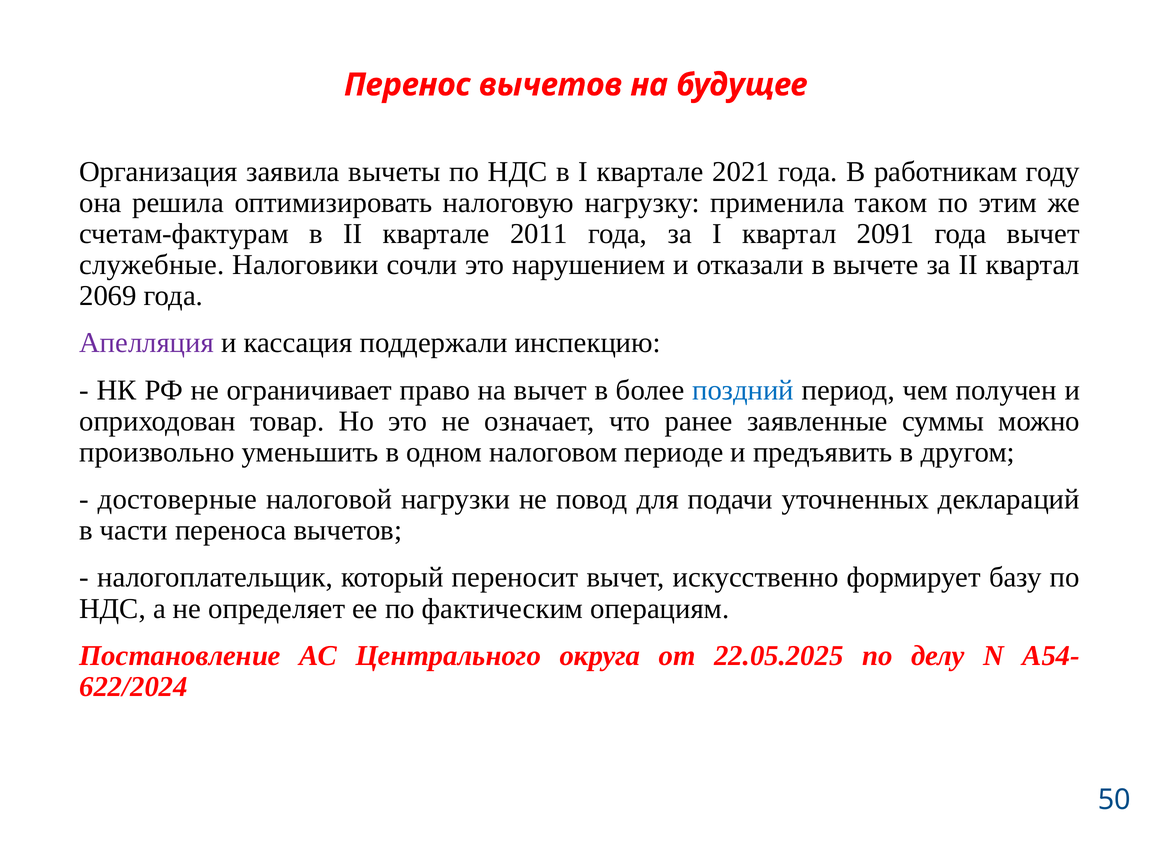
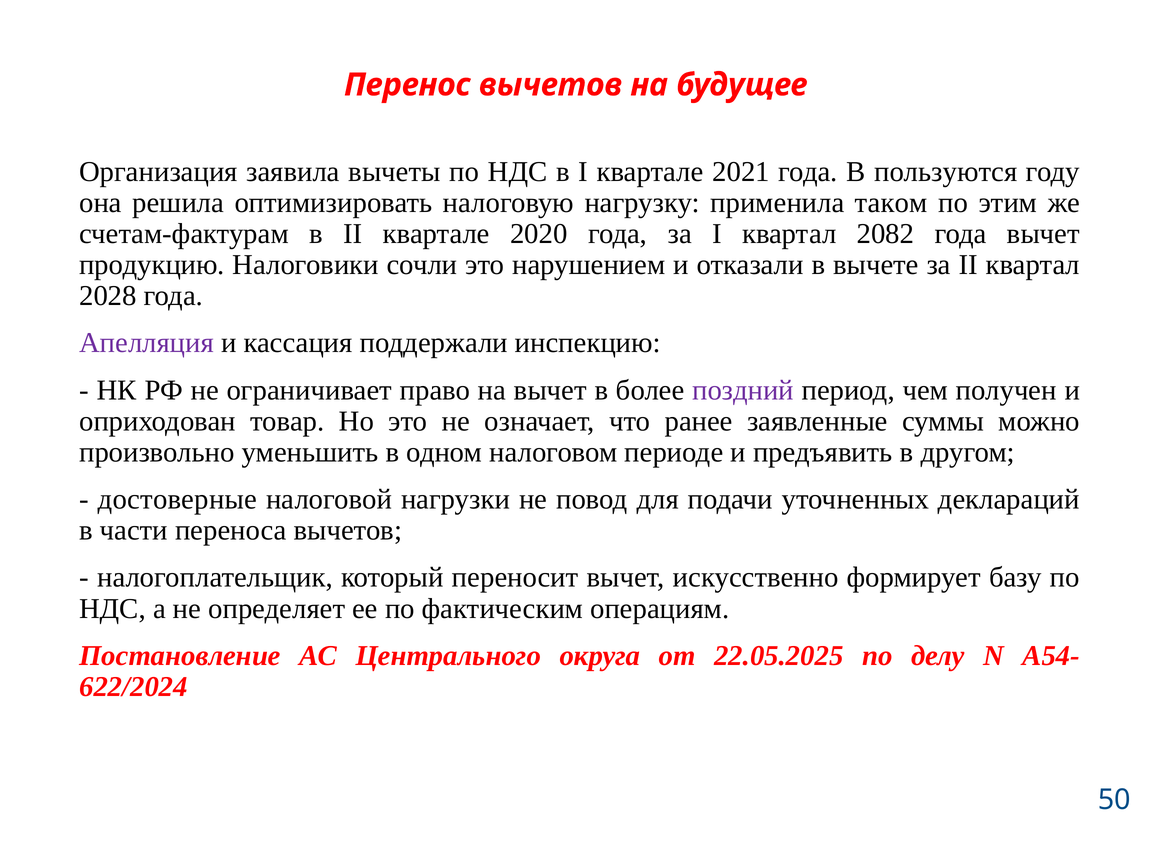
работникам: работникам -> пользуются (946, 172)
2011: 2011 -> 2020 (539, 234)
2091: 2091 -> 2082 (885, 234)
служебные: служебные -> продукцию (152, 265)
2069: 2069 -> 2028 (108, 296)
поздний colour: blue -> purple (743, 390)
